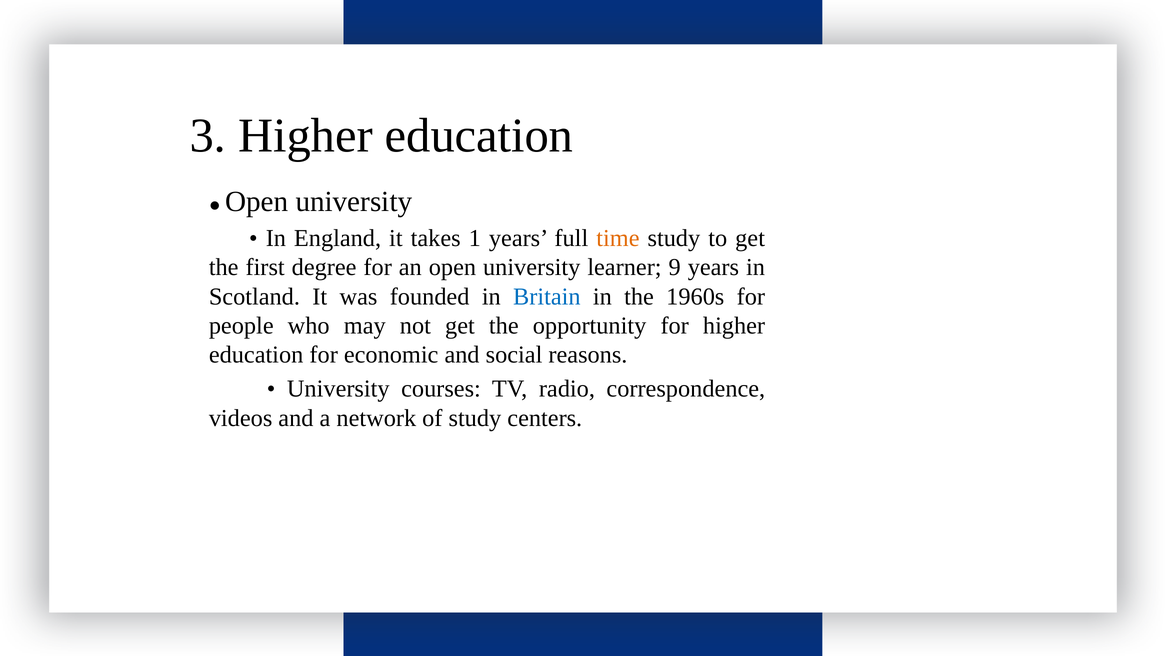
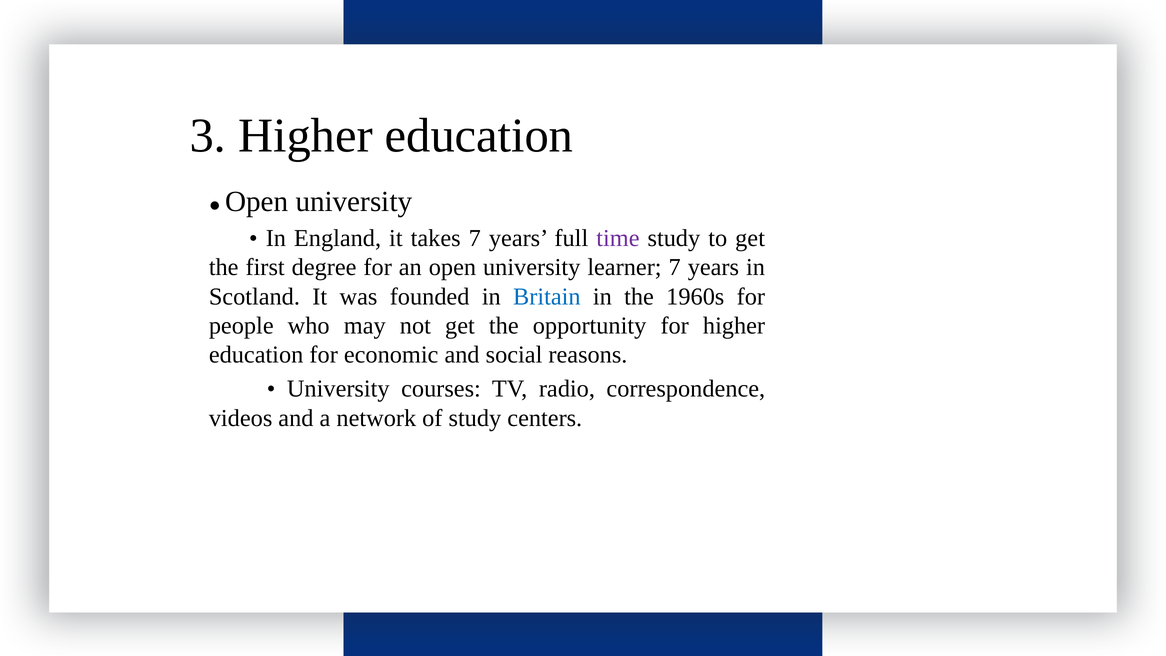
takes 1: 1 -> 7 (475, 238)
time colour: orange -> purple (618, 238)
learner 9: 9 -> 7 (675, 267)
